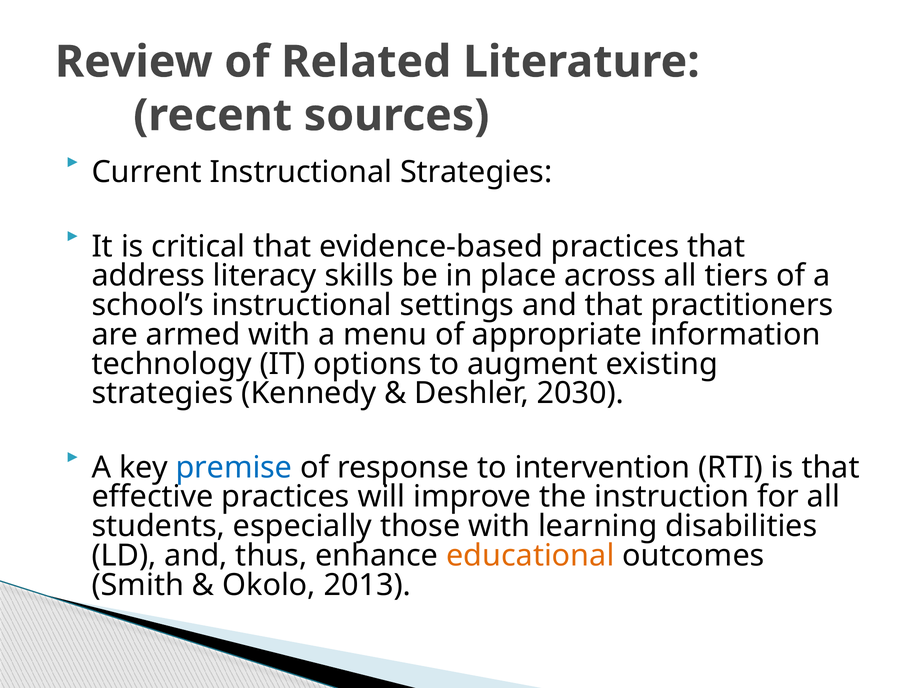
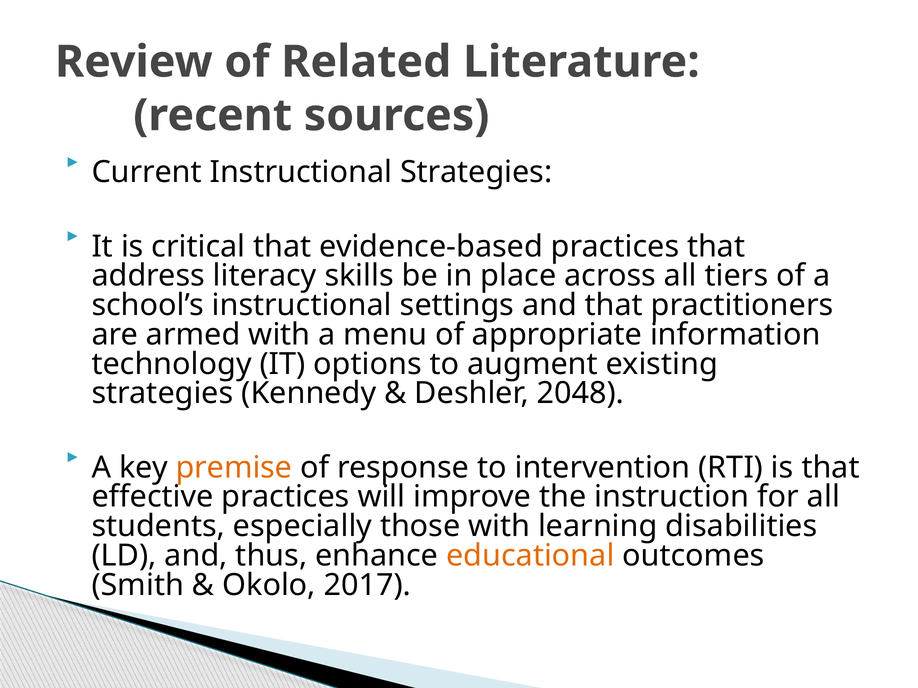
2030: 2030 -> 2048 (580, 394)
premise colour: blue -> orange (234, 468)
2013: 2013 -> 2017 (367, 585)
